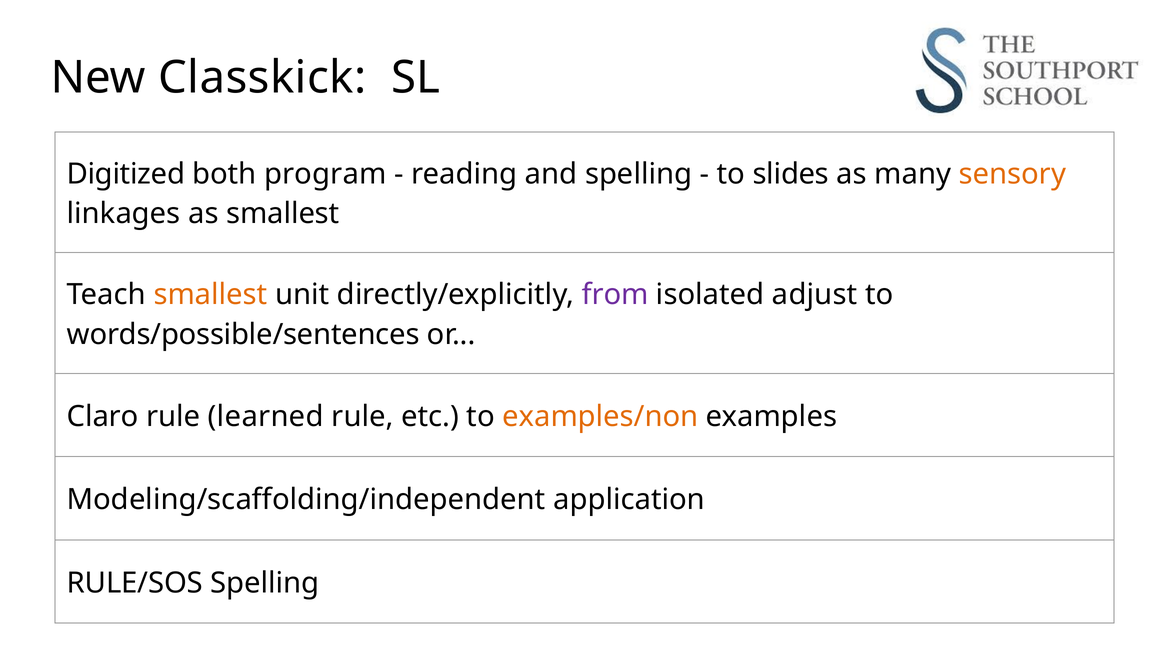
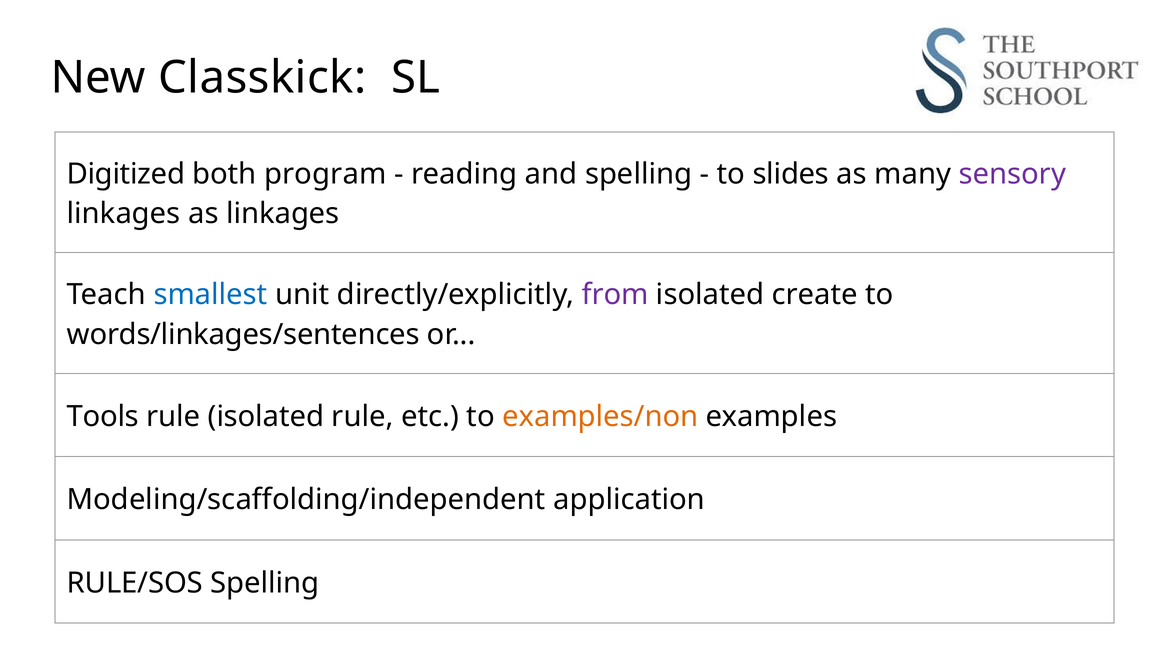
sensory colour: orange -> purple (1012, 174)
as smallest: smallest -> linkages (283, 214)
smallest colour: orange -> blue (211, 295)
adjust: adjust -> create (815, 295)
words/possible/sentences: words/possible/sentences -> words/linkages/sentences (243, 334)
Claro: Claro -> Tools (103, 416)
rule learned: learned -> isolated (266, 416)
